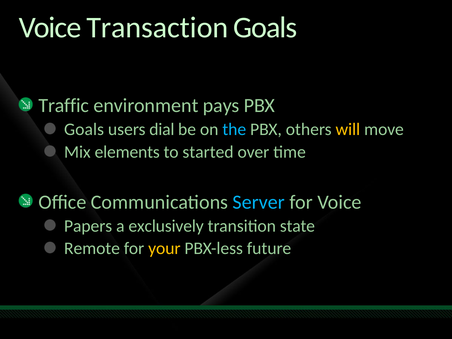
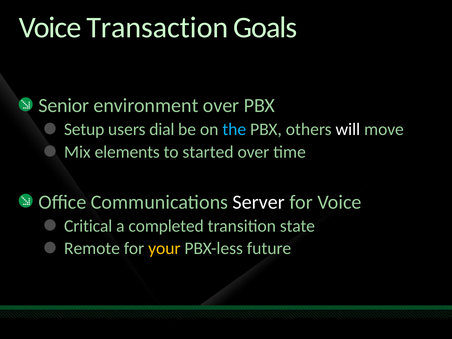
Traffic: Traffic -> Senior (64, 106)
environment pays: pays -> over (221, 106)
Goals: Goals -> Setup (84, 129)
will colour: yellow -> white (348, 129)
Server colour: light blue -> white (259, 202)
Papers: Papers -> Critical (88, 226)
exclusively: exclusively -> completed (166, 226)
